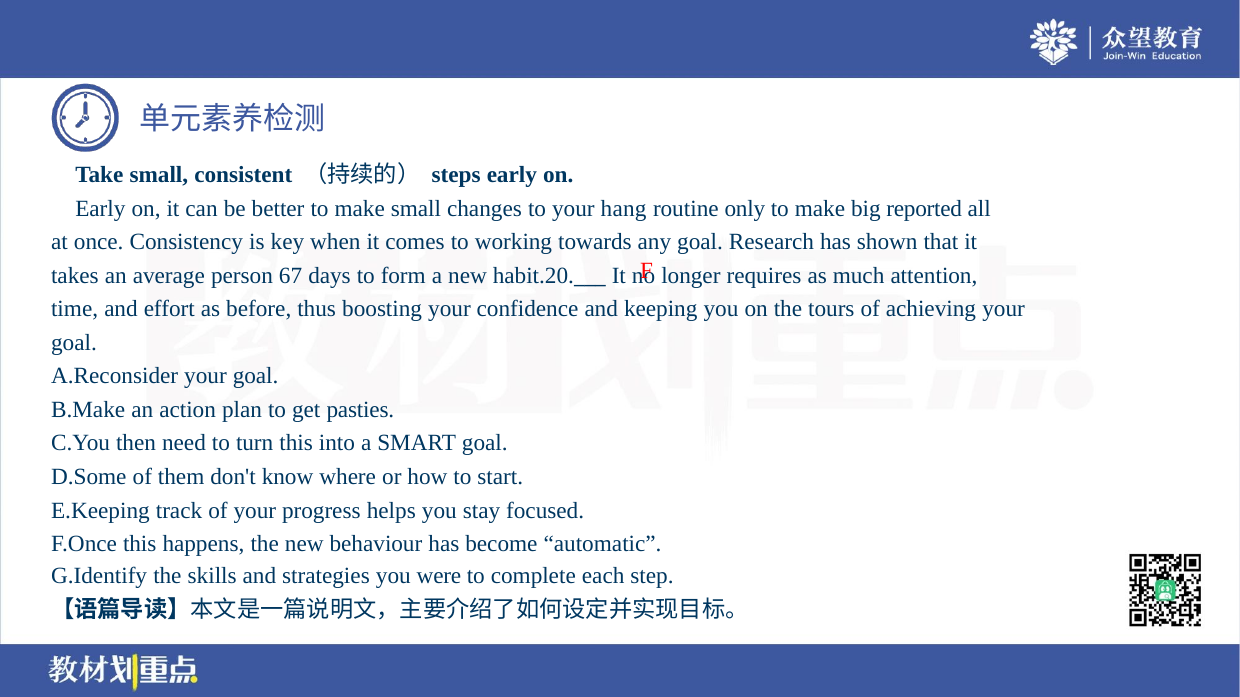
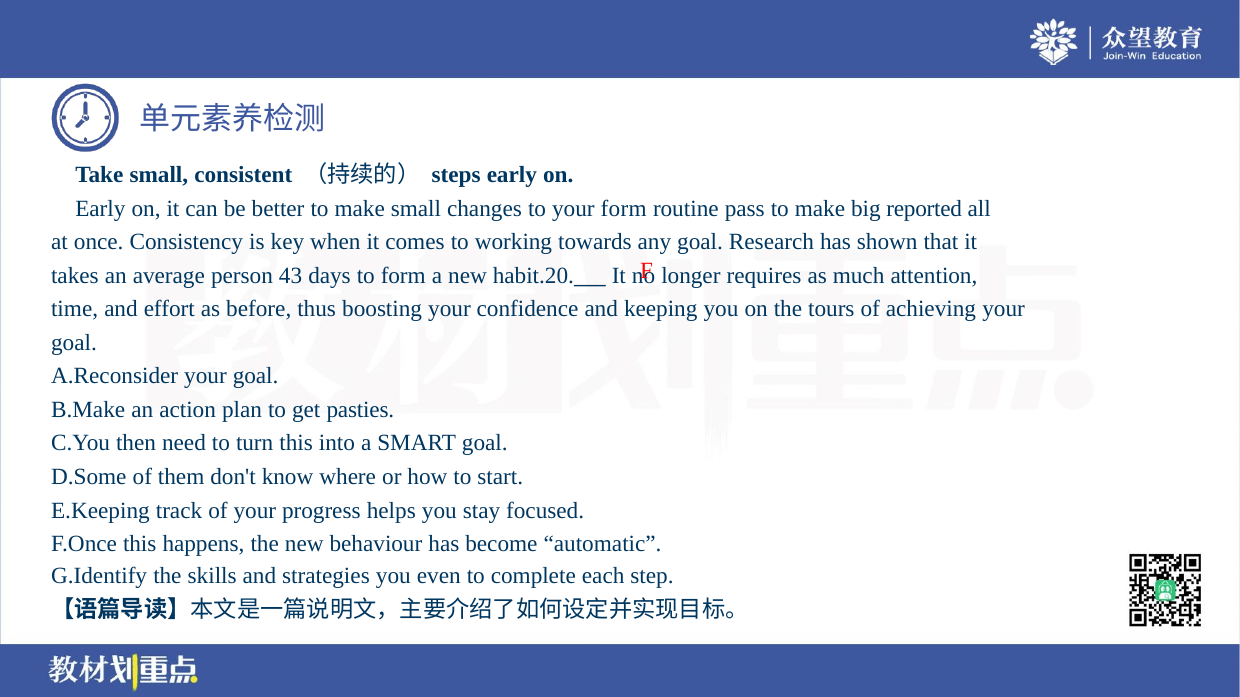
your hang: hang -> form (624, 209)
only: only -> pass (745, 209)
67: 67 -> 43 (291, 276)
were: were -> even (439, 577)
